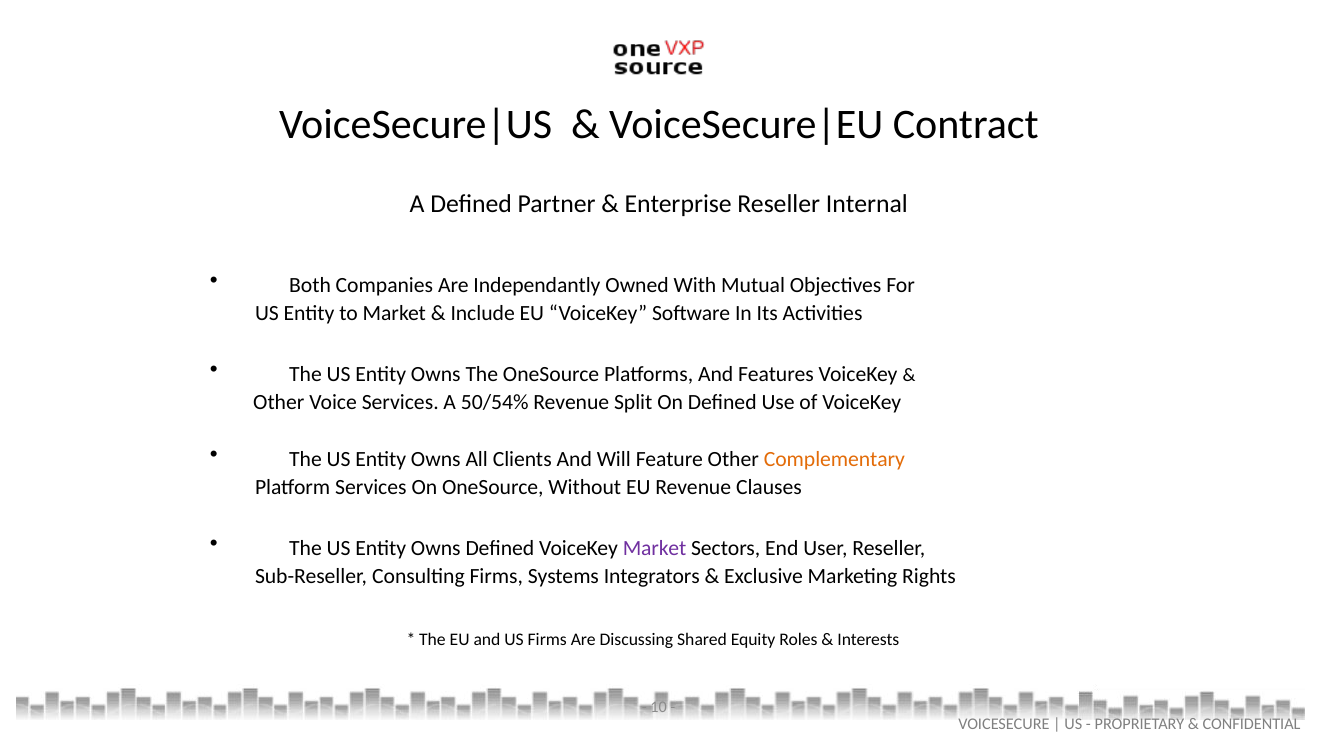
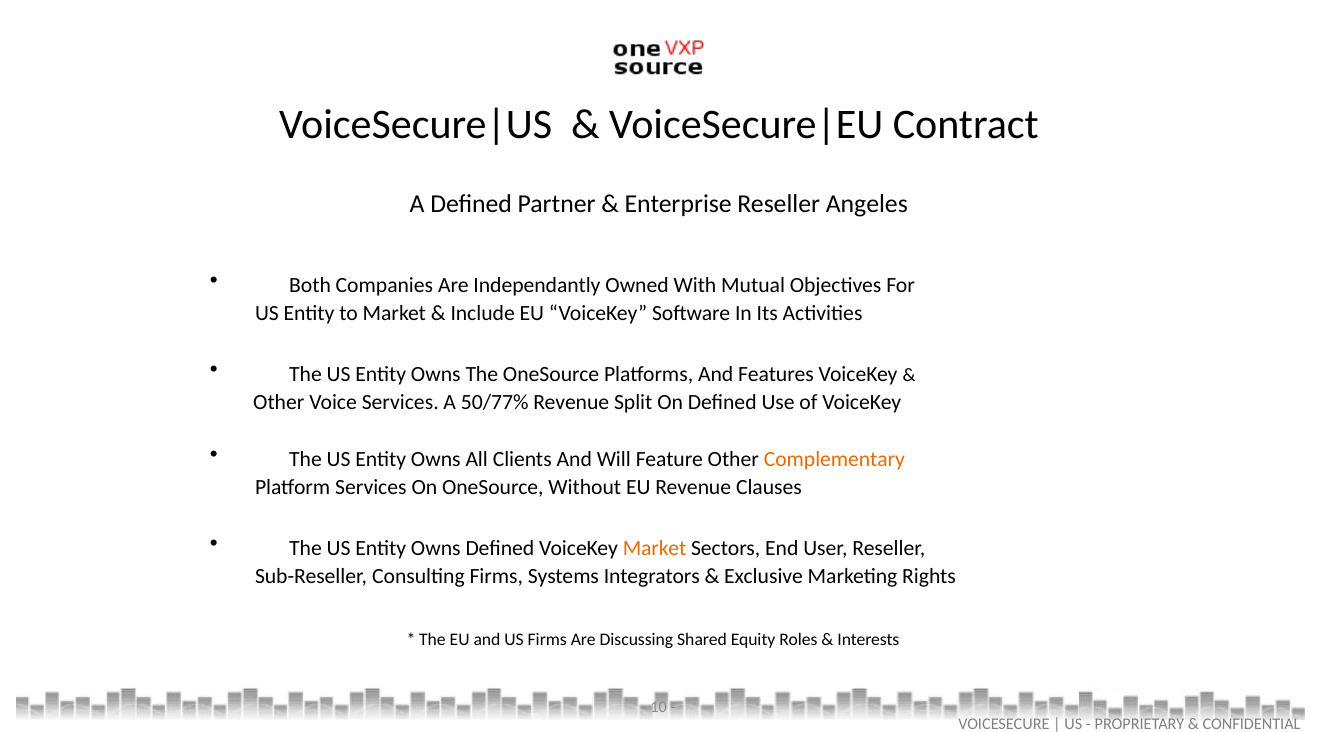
Internal: Internal -> Angeles (867, 204)
50/54%: 50/54% -> 50/77% (495, 403)
Market colour: purple -> orange (655, 549)
